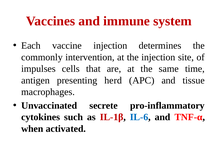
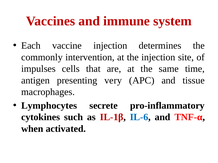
herd: herd -> very (113, 81)
Unvaccinated: Unvaccinated -> Lymphocytes (49, 106)
